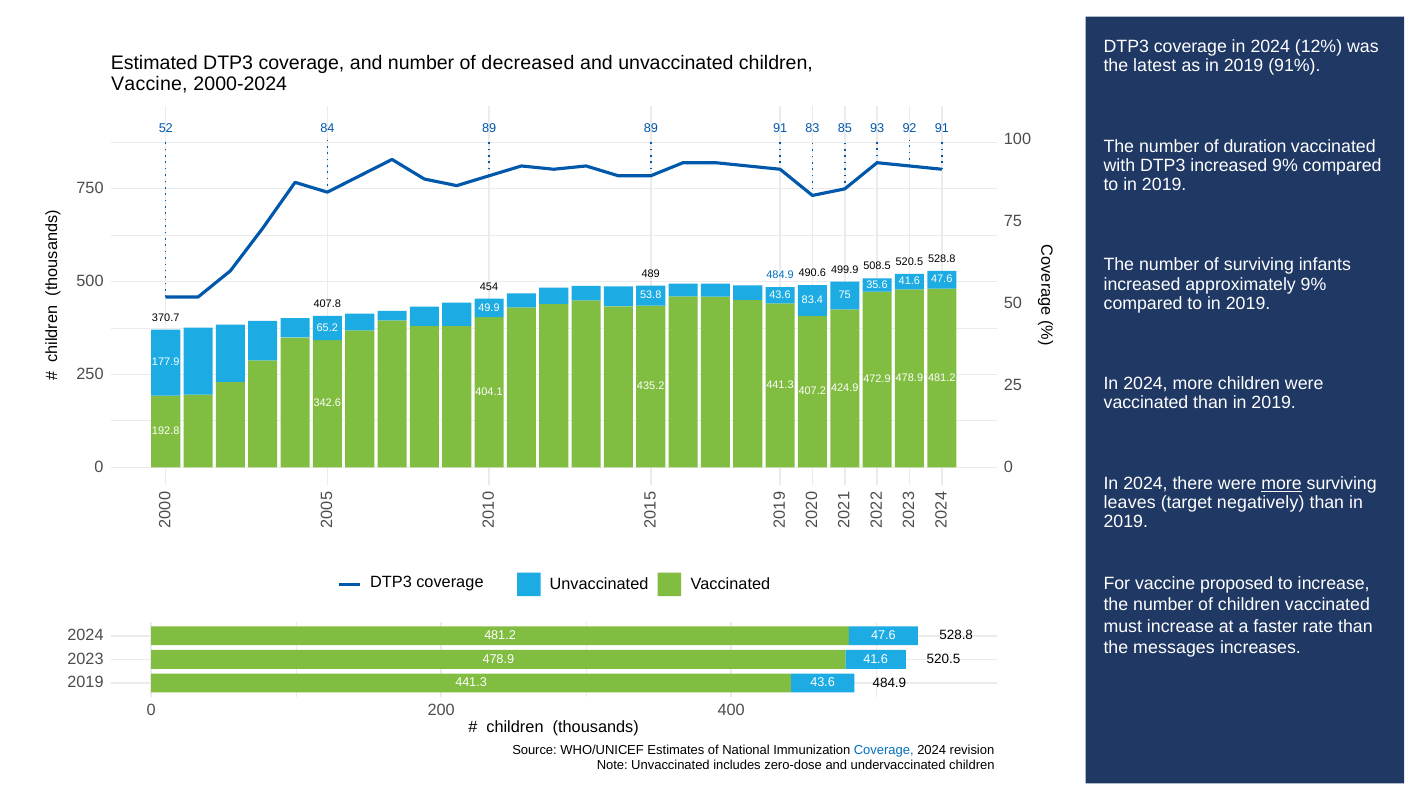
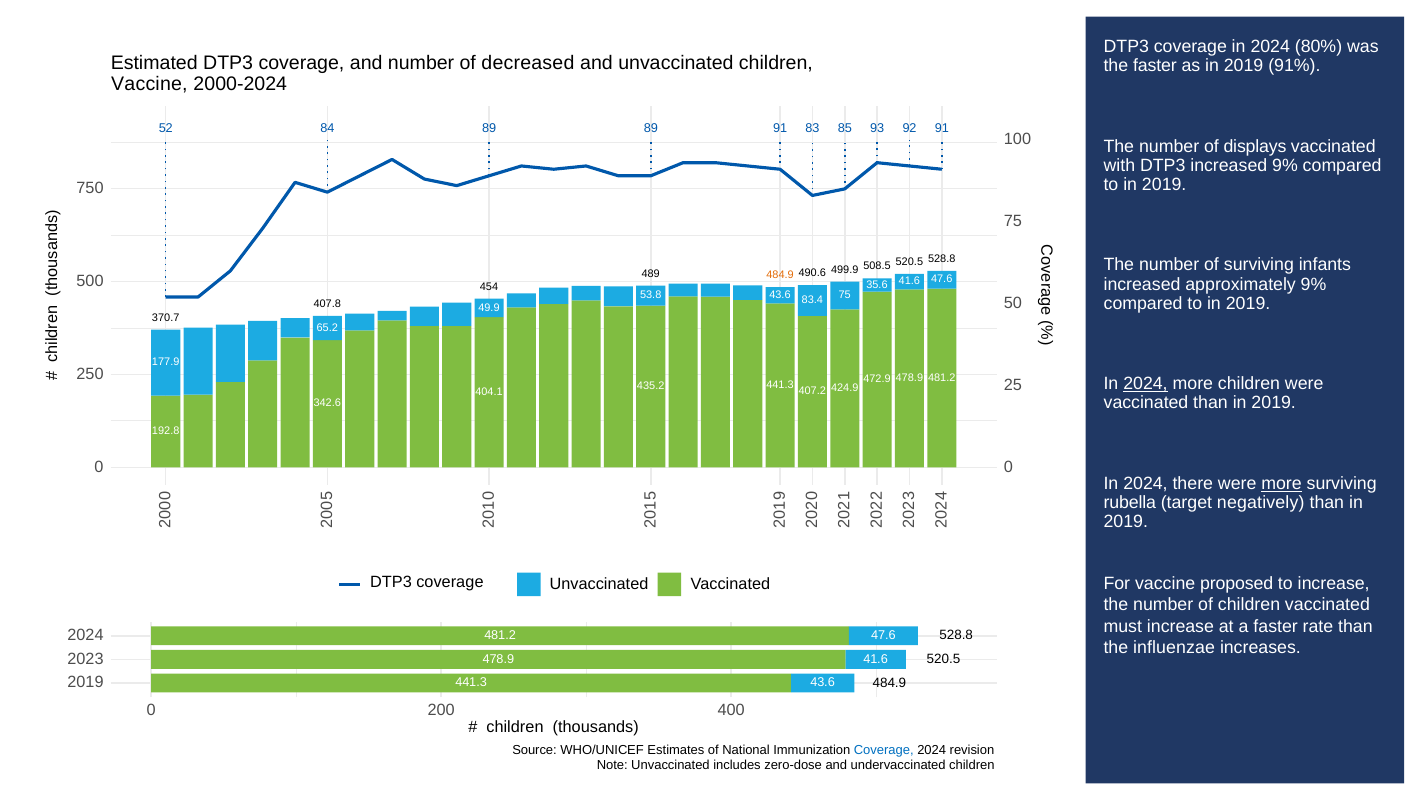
12%: 12% -> 80% (1319, 47)
the latest: latest -> faster (1155, 66)
duration: duration -> displays (1255, 146)
484.9 colour: blue -> orange (780, 275)
2024 underline: none -> present (1145, 384)
leaves: leaves -> rubella (1130, 503)
messages: messages -> influenzae (1174, 647)
